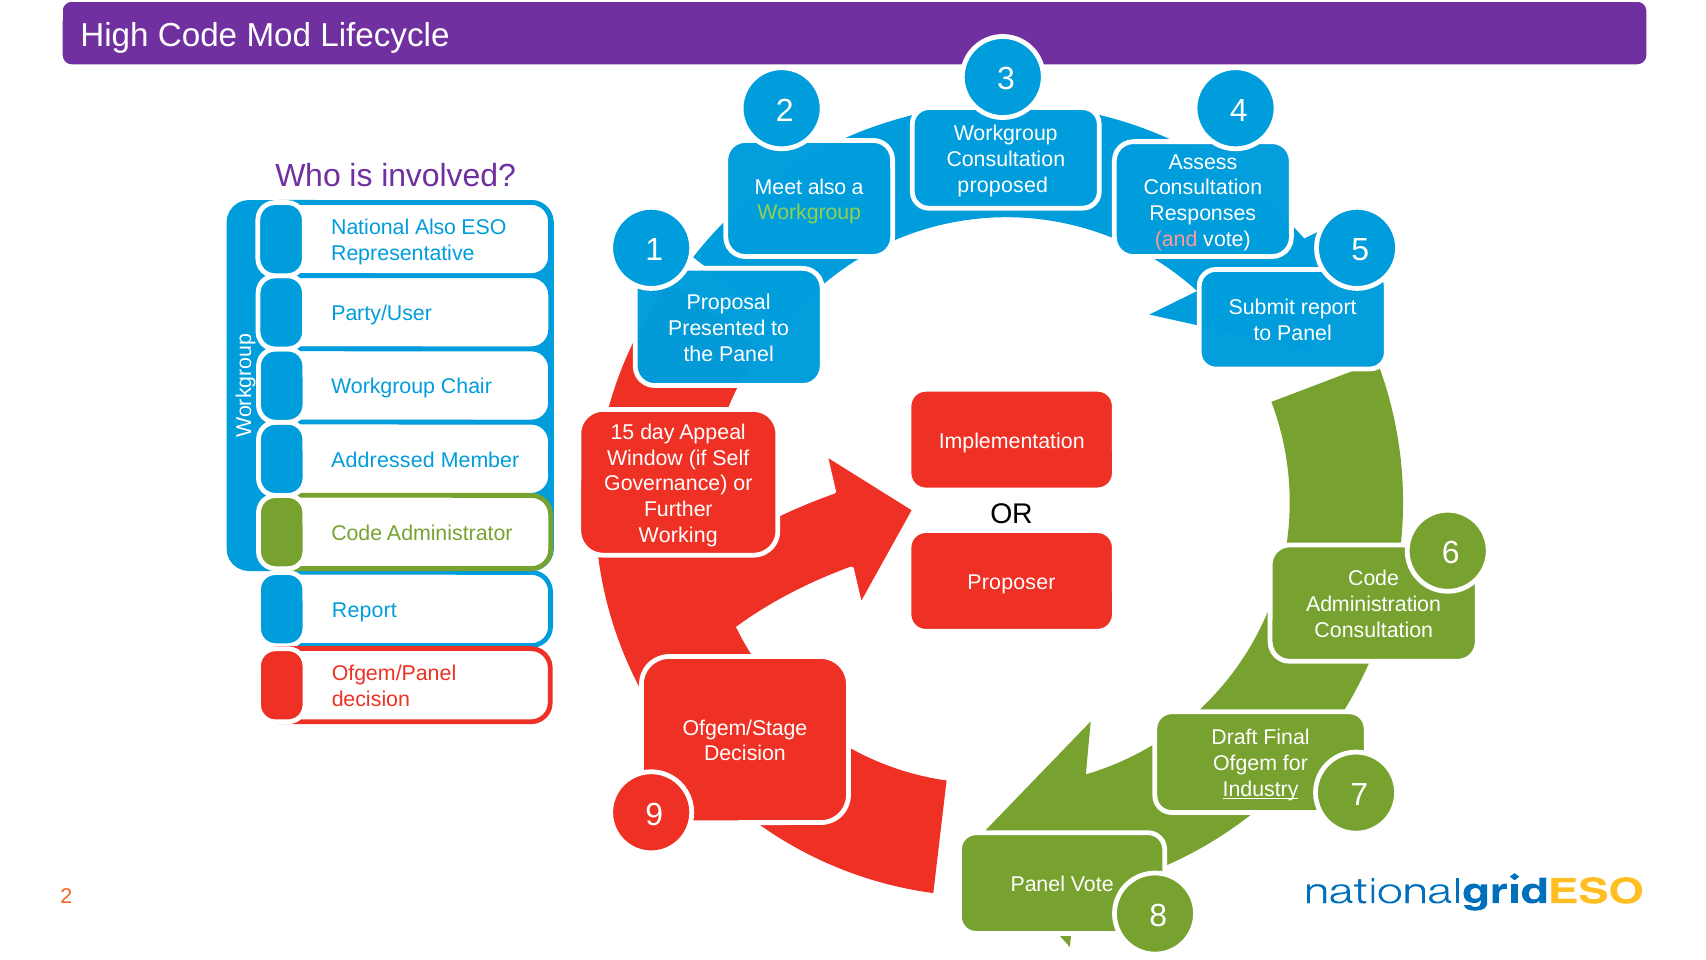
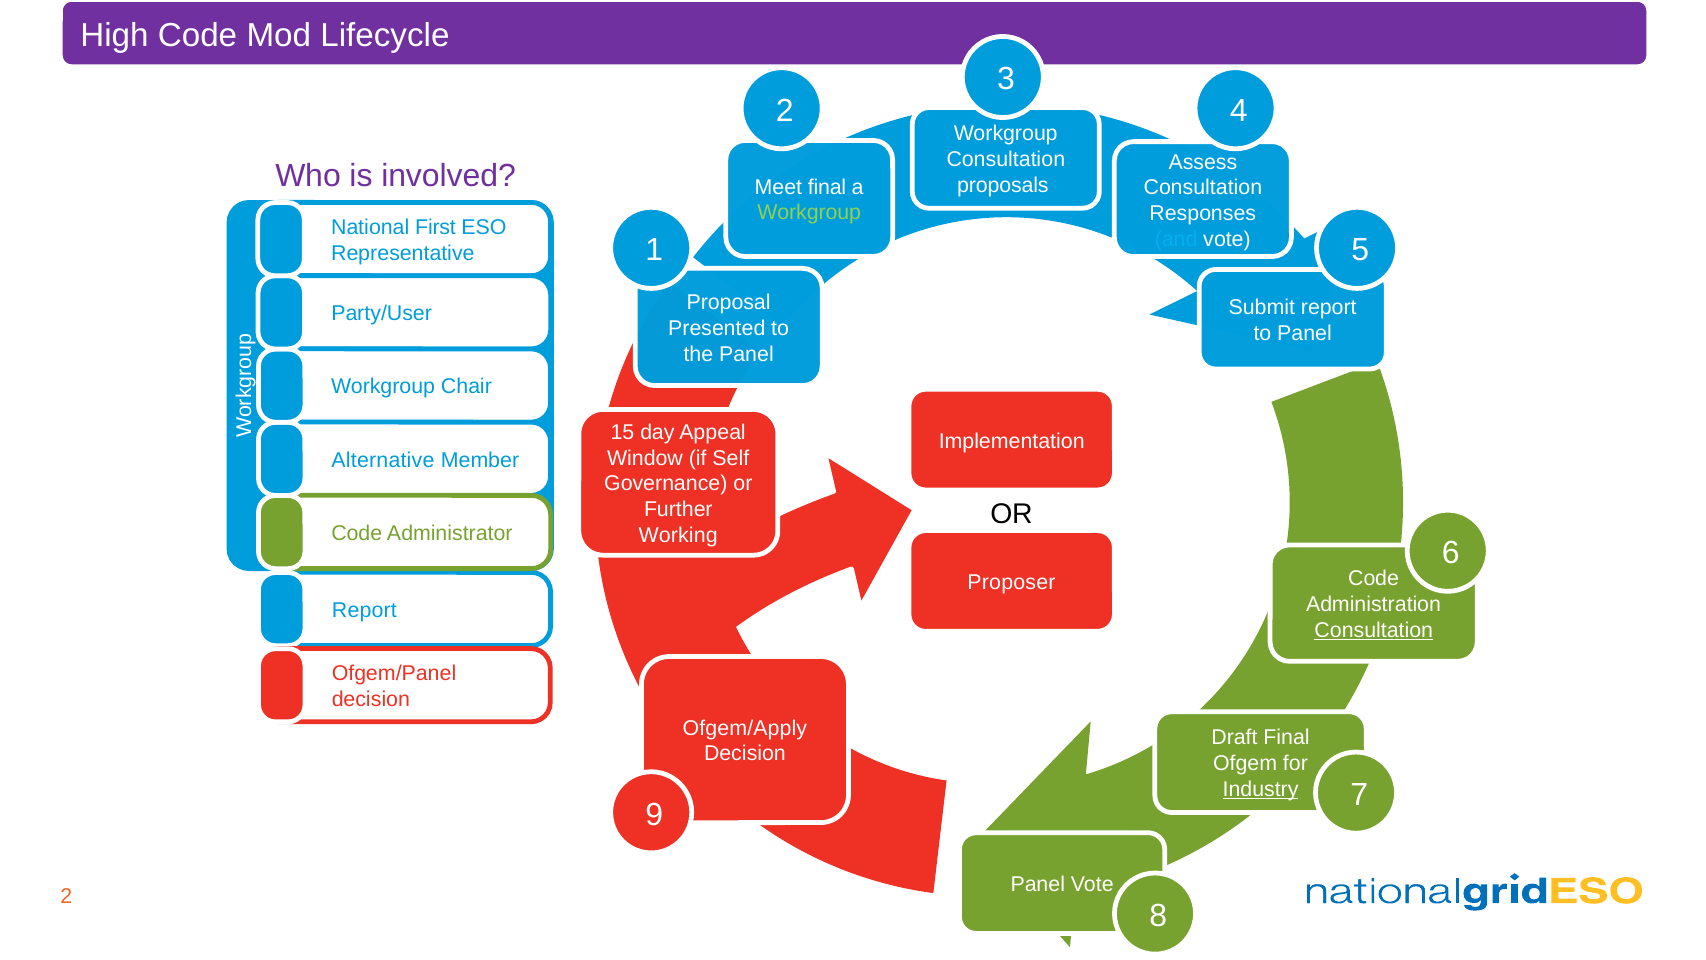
proposed: proposed -> proposals (1003, 185)
Meet also: also -> final (827, 187)
National Also: Also -> First (436, 228)
and colour: pink -> light blue (1176, 239)
Addressed: Addressed -> Alternative (383, 460)
Consultation underline: none -> present (1374, 630)
Ofgem/Stage: Ofgem/Stage -> Ofgem/Apply (745, 728)
